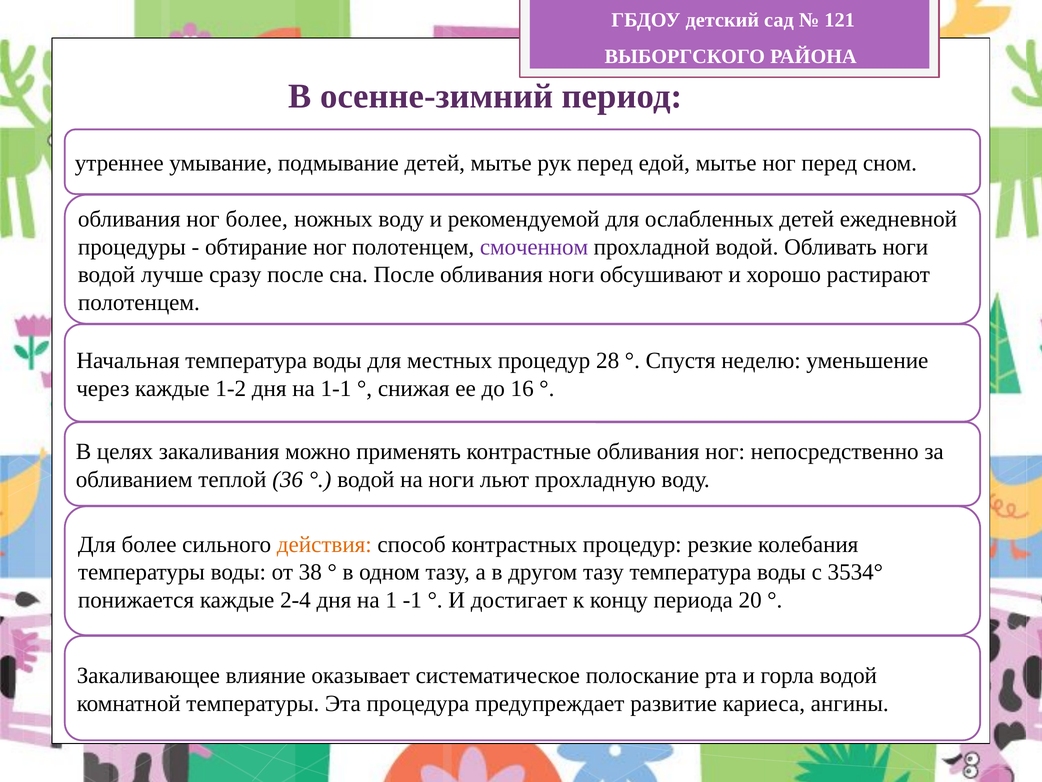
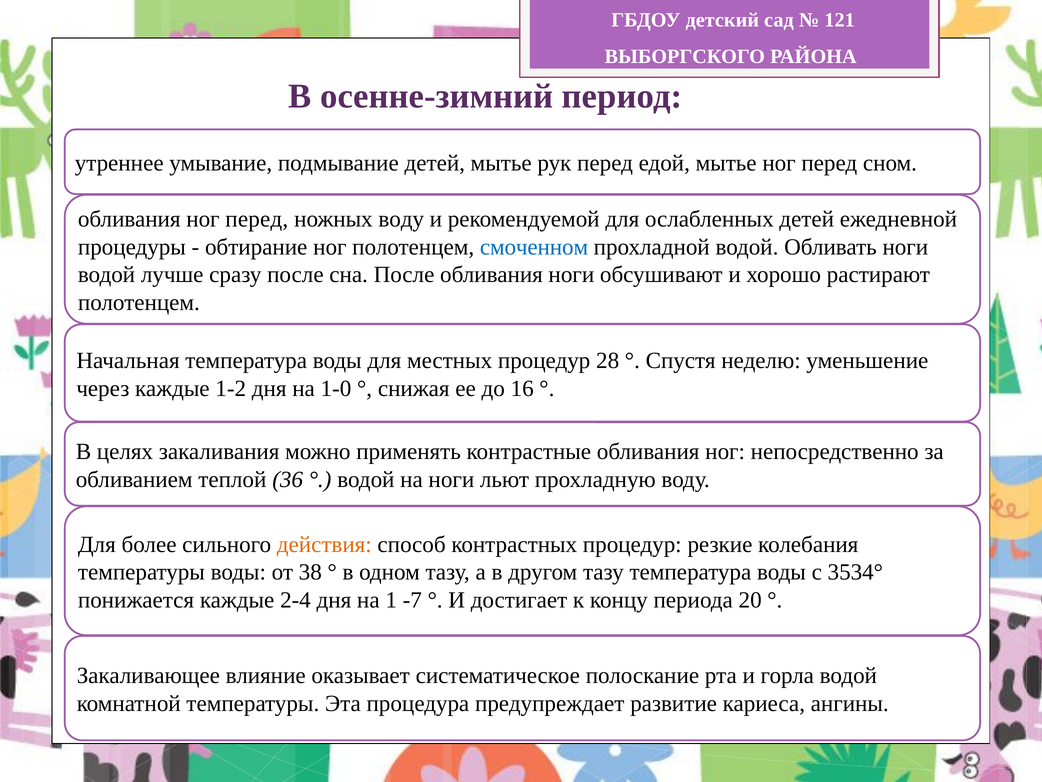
обливания ног более: более -> перед (257, 219)
смоченном colour: purple -> blue (534, 247)
1-1: 1-1 -> 1-0 (336, 388)
-1: -1 -> -7 (412, 600)
